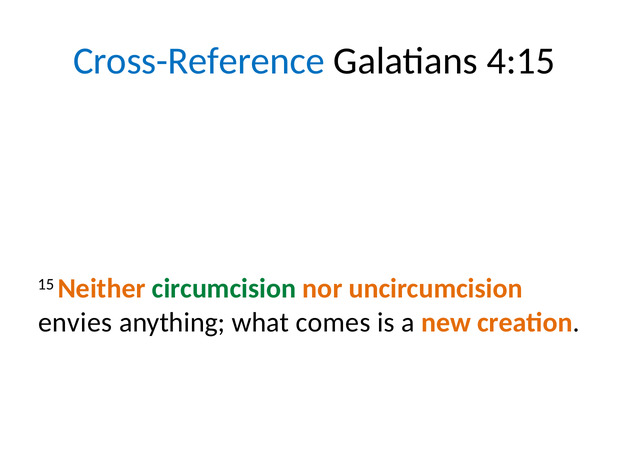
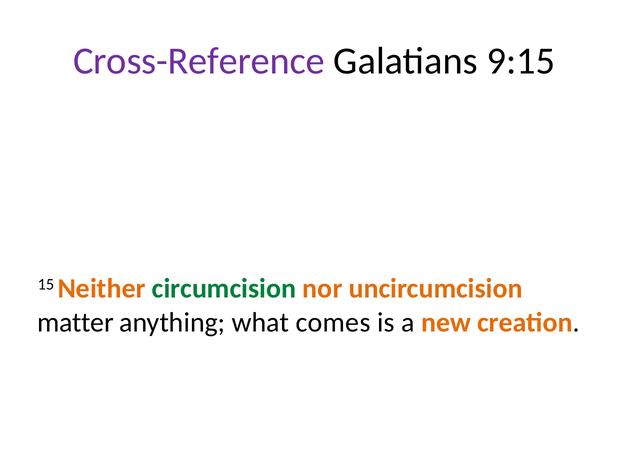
Cross-Reference colour: blue -> purple (199, 61)
4:15: 4:15 -> 9:15 (521, 61)
envies: envies -> matter (75, 322)
